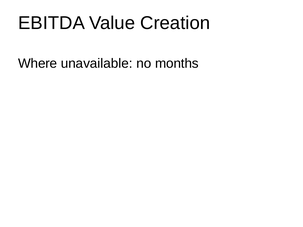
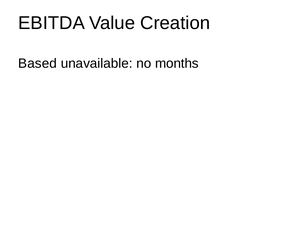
Where: Where -> Based (38, 64)
